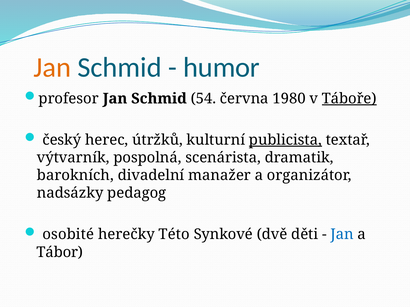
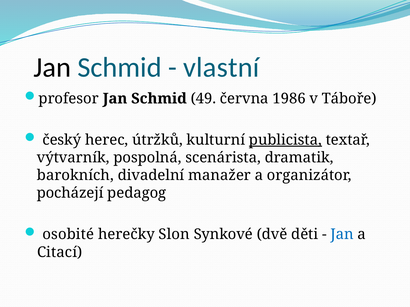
Jan colour: orange -> black (52, 68)
humor: humor -> vlastní (221, 68)
54: 54 -> 49 (203, 99)
1980: 1980 -> 1986 (289, 99)
Táboře underline: present -> none (349, 99)
nadsázky: nadsázky -> pocházejí (70, 193)
Této: Této -> Slon (174, 235)
Tábor: Tábor -> Citací (60, 253)
